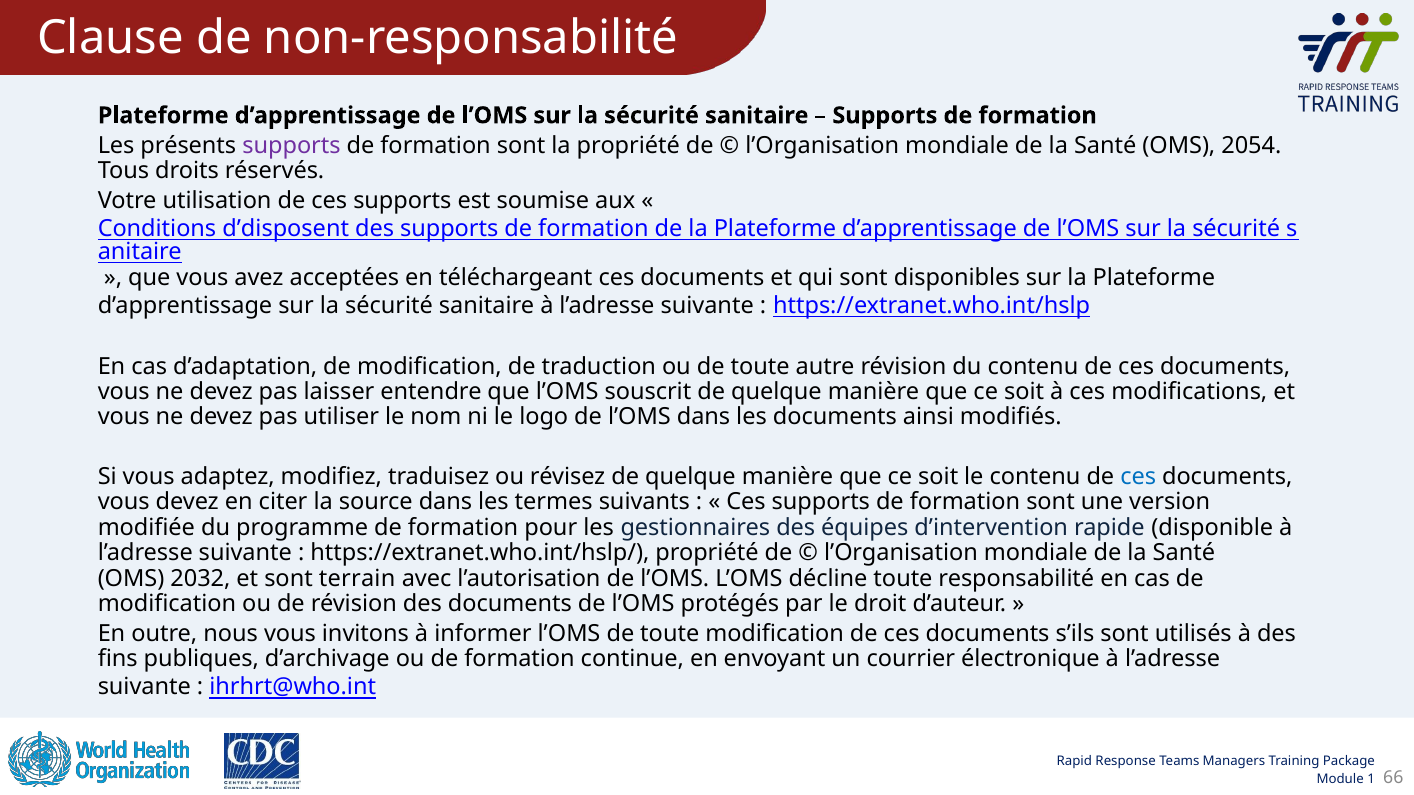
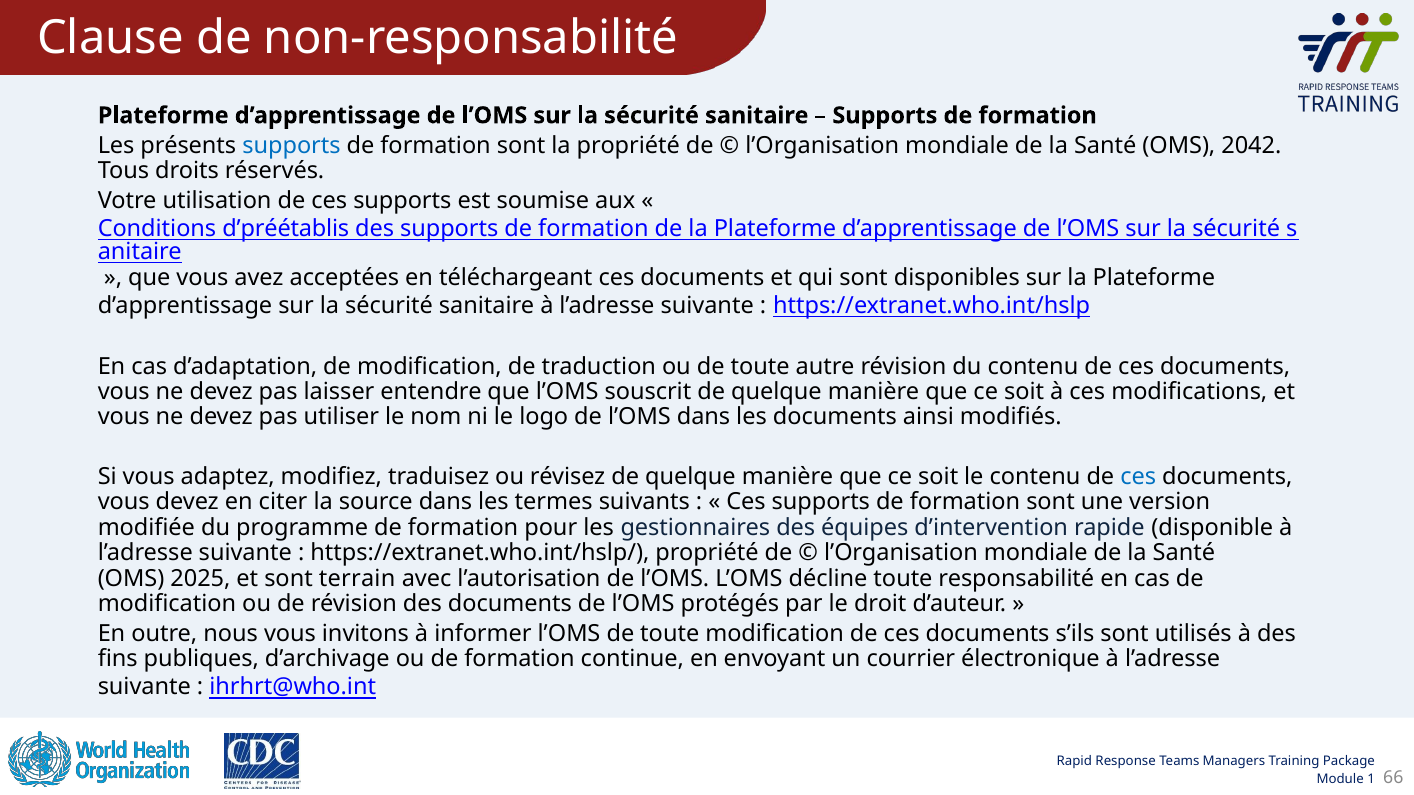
supports colour: purple -> blue (291, 145)
2054: 2054 -> 2042 (1251, 145)
d’disposent: d’disposent -> d’préétablis (286, 229)
2032: 2032 -> 2025 (200, 579)
